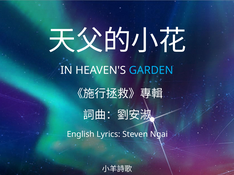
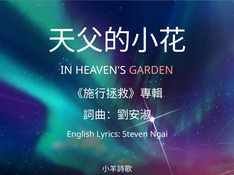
GARDEN colour: light blue -> pink (151, 70)
